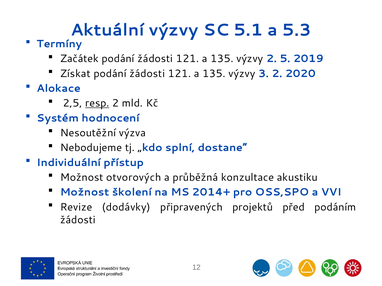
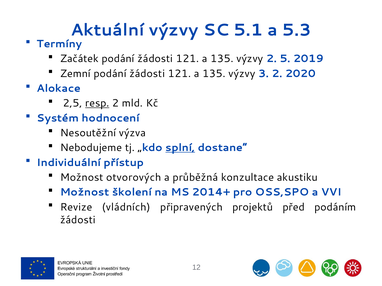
Získat: Získat -> Zemní (75, 74)
splní underline: none -> present (180, 148)
dodávky: dodávky -> vládních (126, 207)
